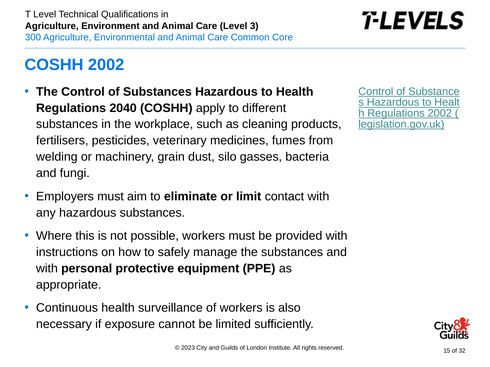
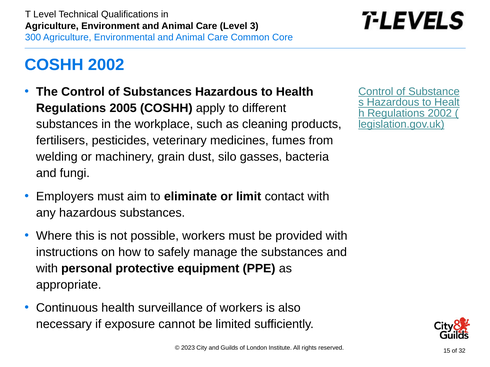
2040: 2040 -> 2005 (123, 108)
